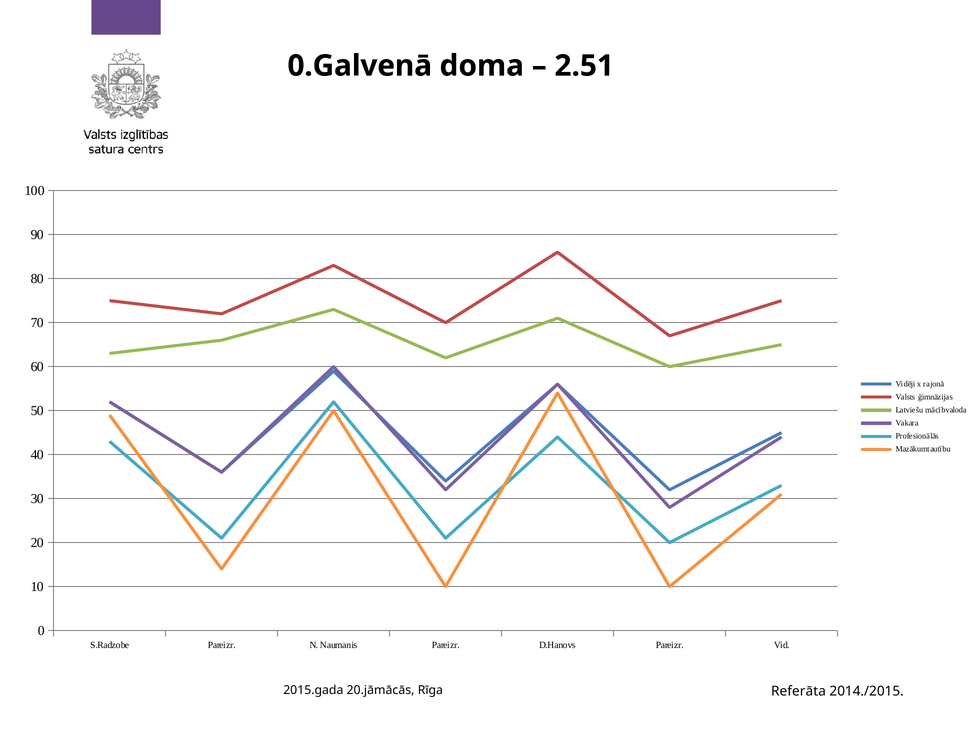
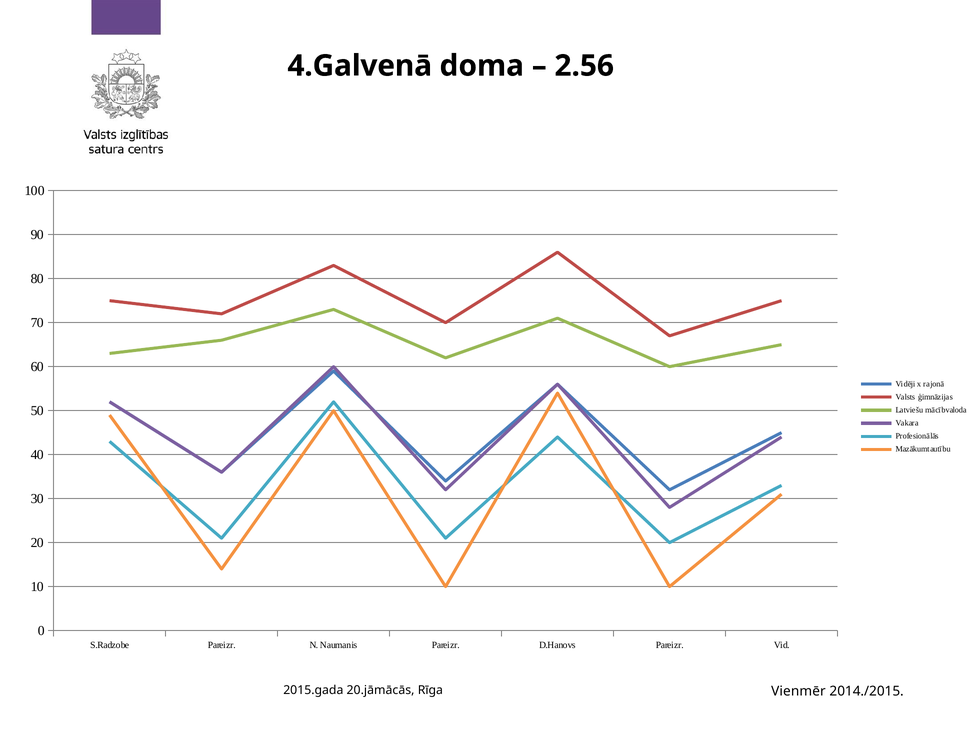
0.Galvenā: 0.Galvenā -> 4.Galvenā (360, 66)
2.51: 2.51 -> 2.56 (584, 66)
Referāta: Referāta -> Vienmēr (798, 691)
